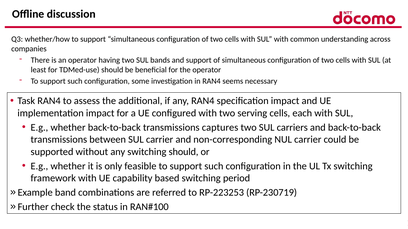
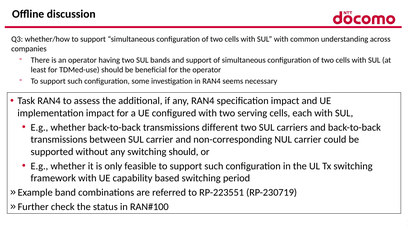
captures: captures -> different (220, 128)
RP-223253: RP-223253 -> RP-223551 (222, 193)
